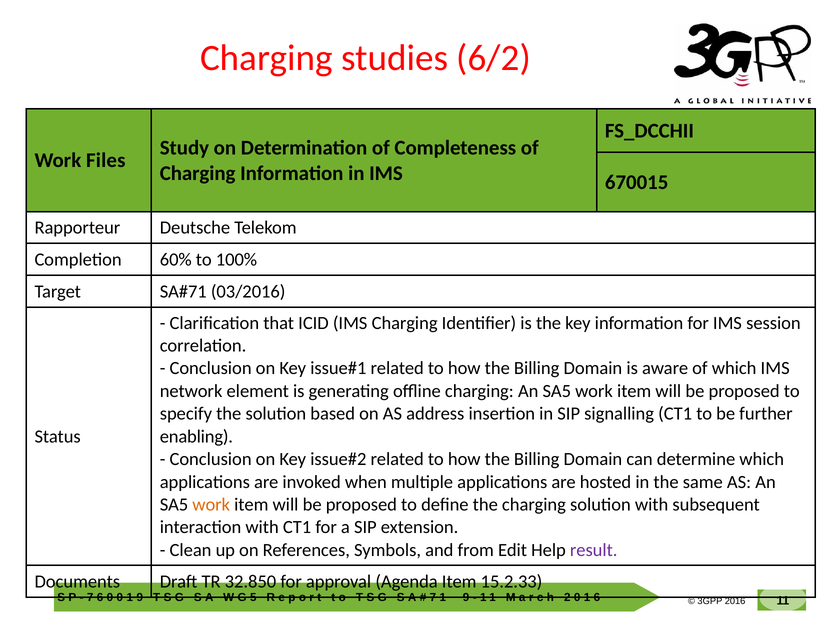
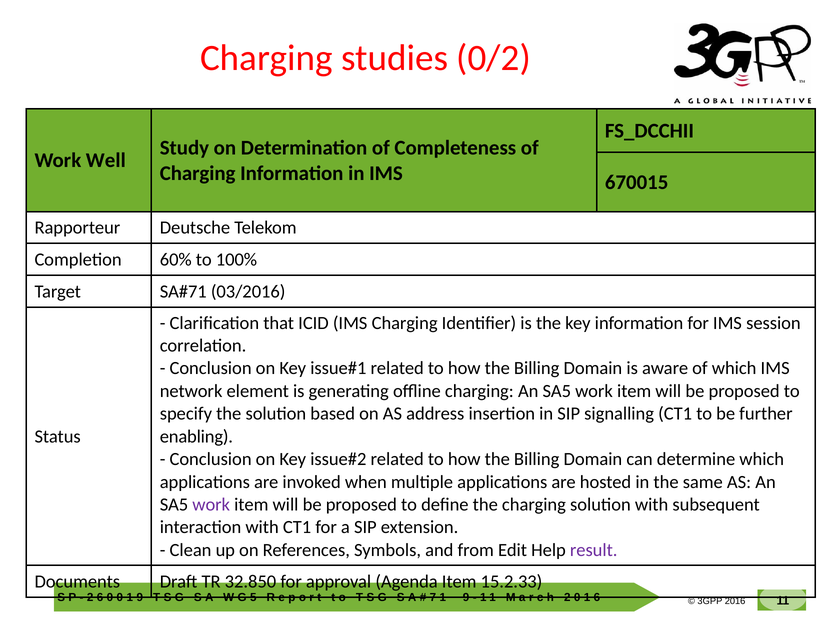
6/2: 6/2 -> 0/2 (494, 58)
Files: Files -> Well (106, 160)
work colour: orange -> purple (211, 504)
7: 7 -> 2 (90, 597)
